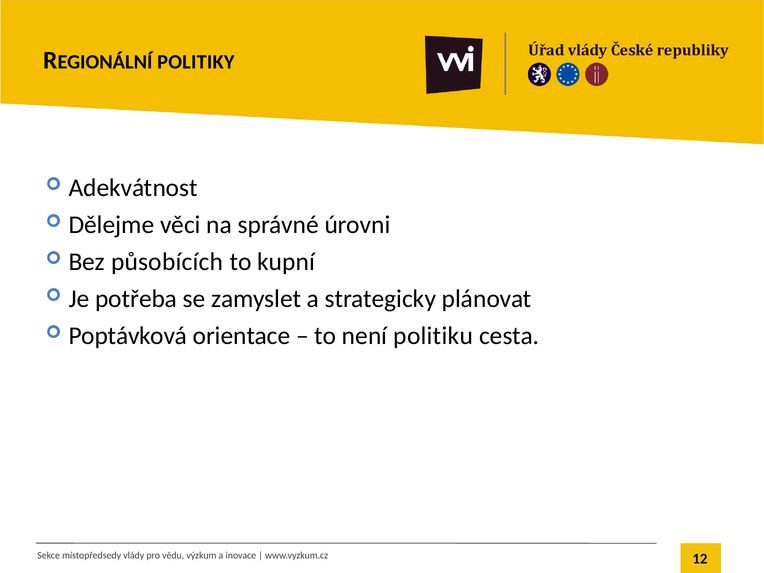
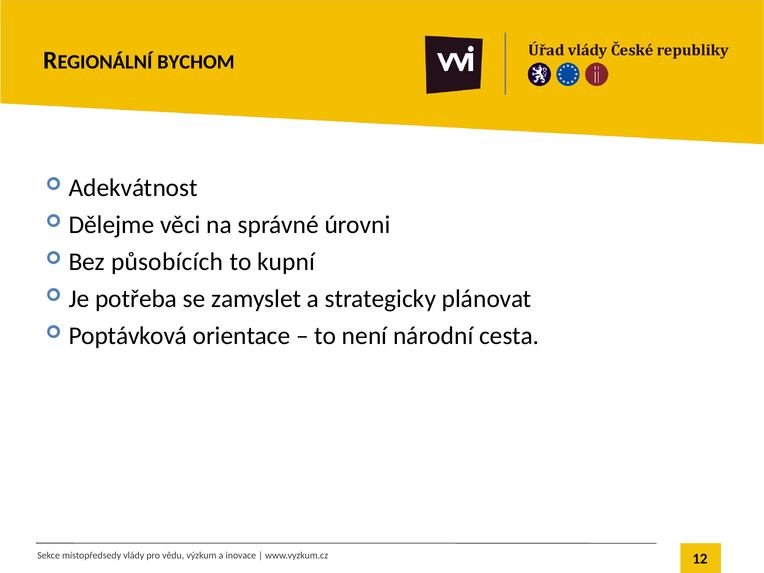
POLITIKY: POLITIKY -> BYCHOM (196, 62)
politiku: politiku -> národní (433, 336)
